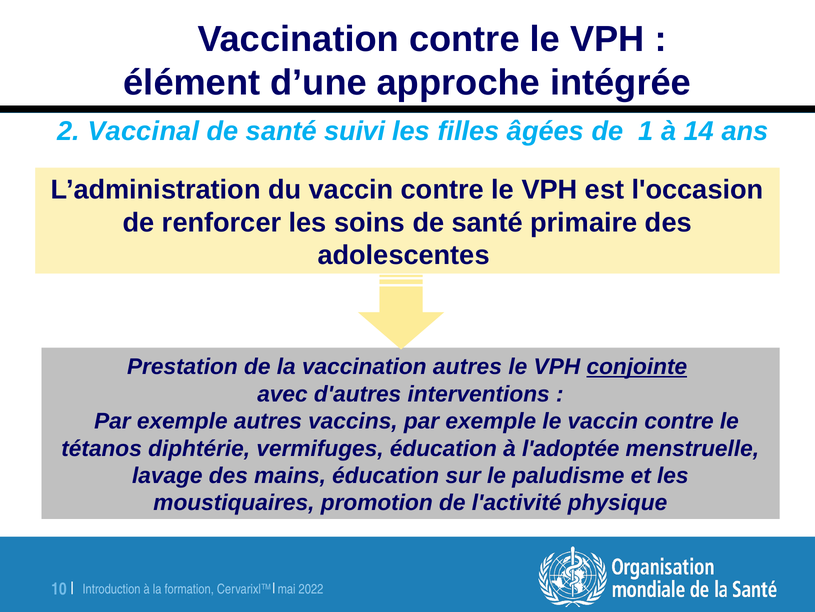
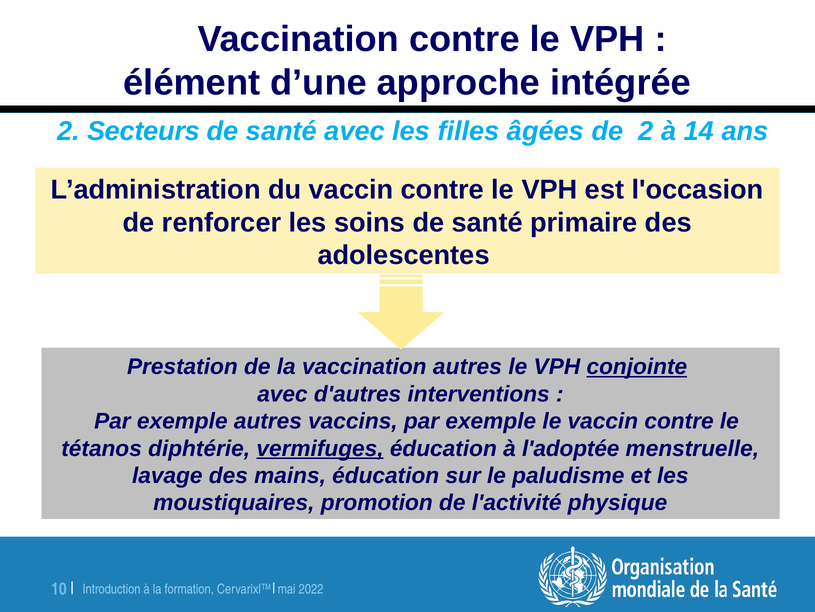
Vaccinal: Vaccinal -> Secteurs (144, 131)
santé suivi: suivi -> avec (355, 131)
de 1: 1 -> 2 (646, 131)
vermifuges underline: none -> present (320, 448)
